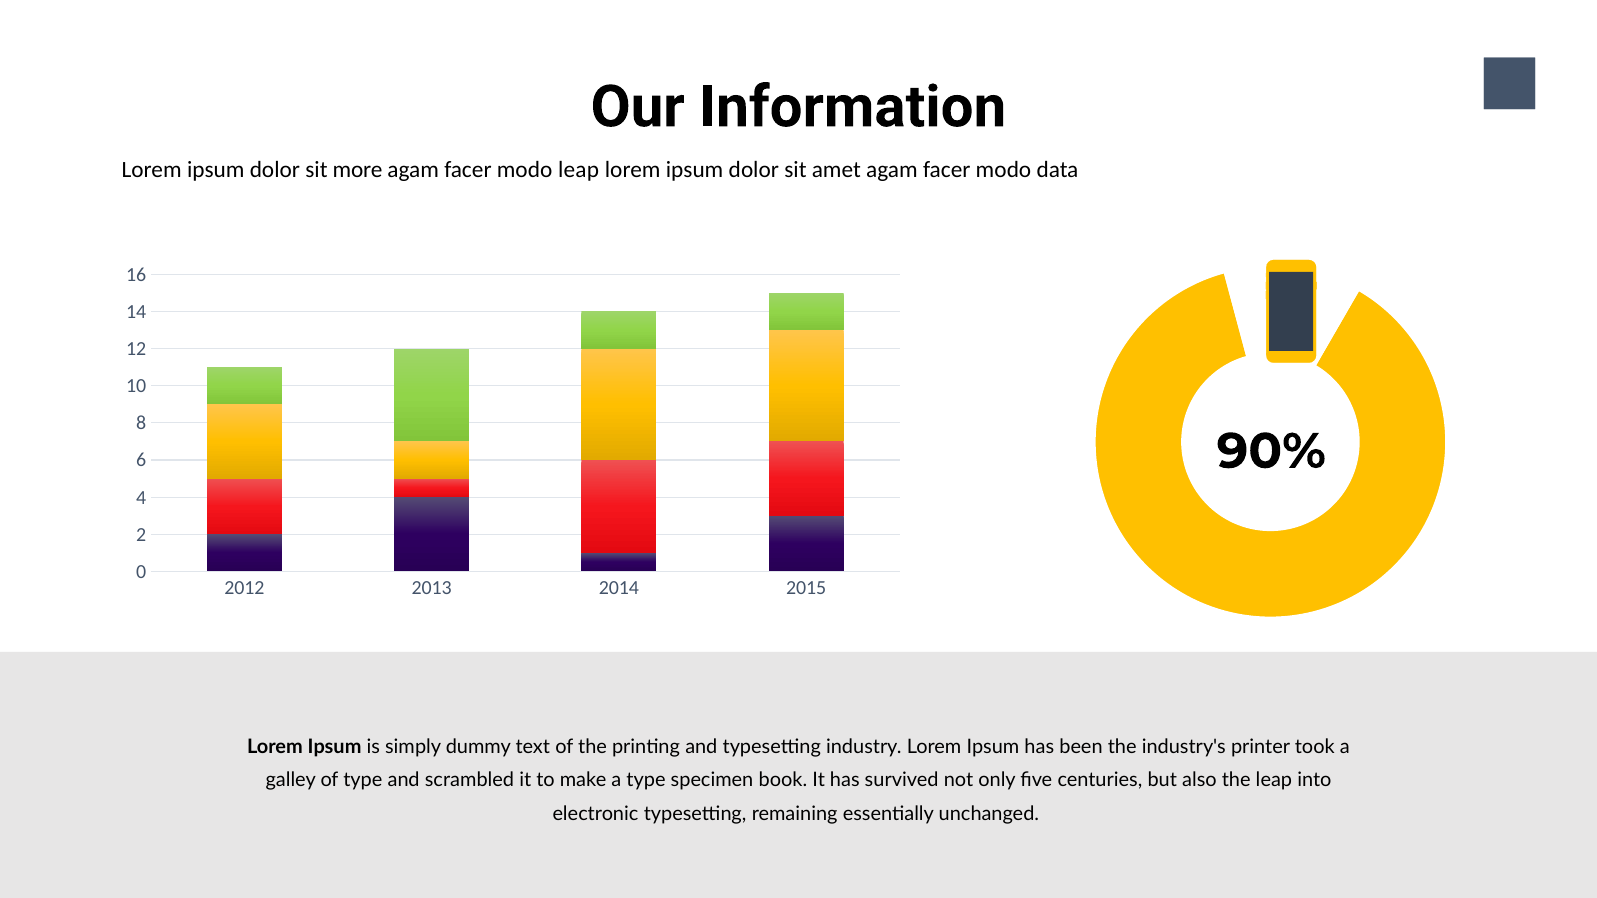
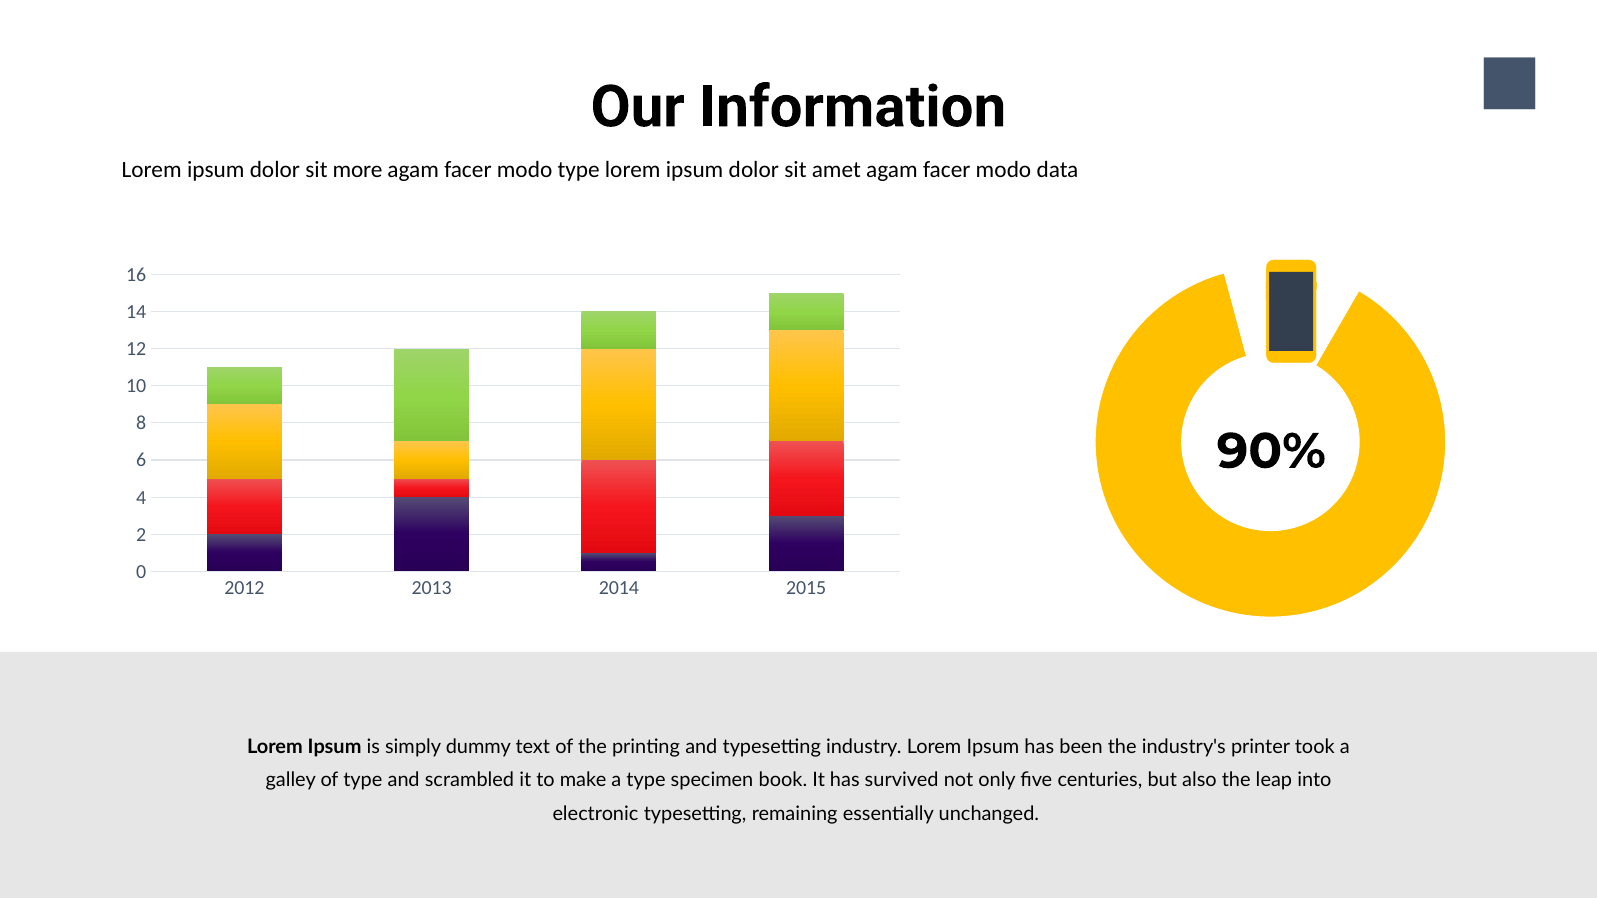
modo leap: leap -> type (579, 170)
